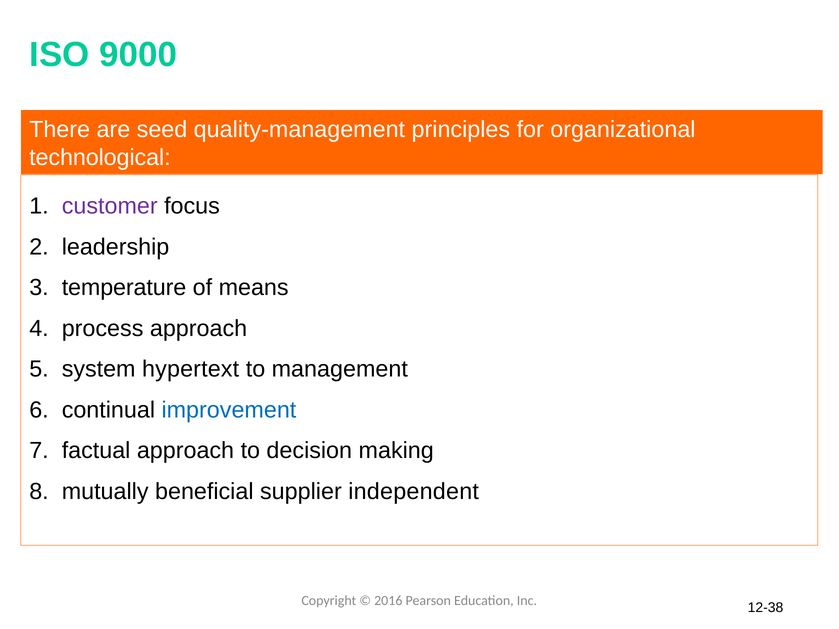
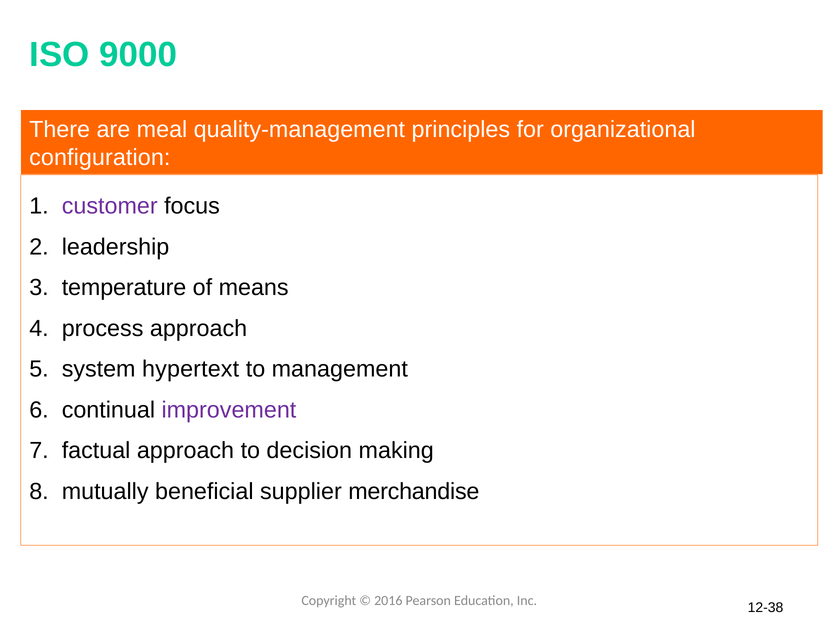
seed: seed -> meal (162, 130)
technological: technological -> configuration (100, 158)
improvement colour: blue -> purple (229, 410)
independent: independent -> merchandise (414, 492)
